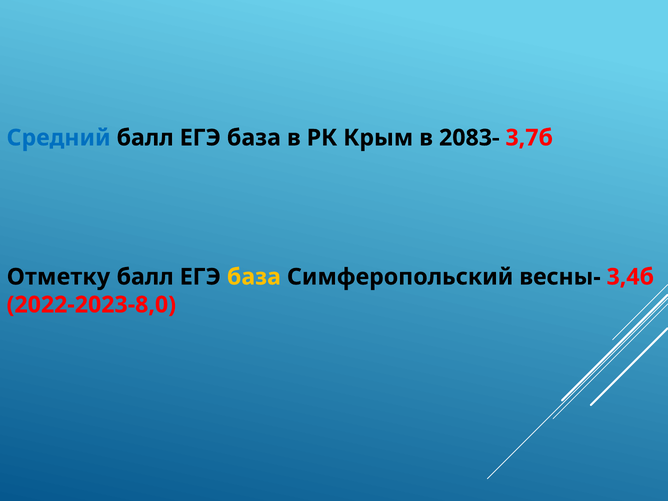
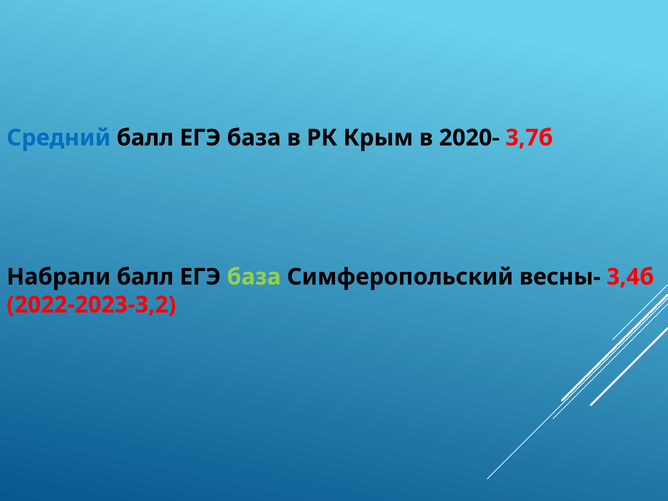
2083-: 2083- -> 2020- (469, 138)
Отметку: Отметку -> Набрали (59, 277)
база colour: yellow -> light green (254, 277)
2022-2023-8,0: 2022-2023-8,0 -> 2022-2023-3,2 (91, 305)
